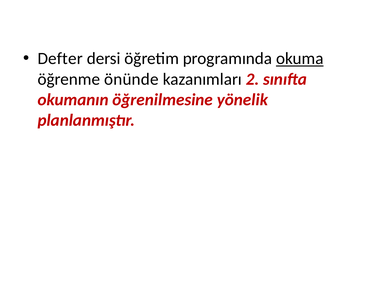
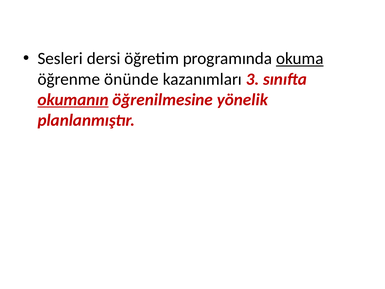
Defter: Defter -> Sesleri (60, 59)
2: 2 -> 3 (253, 79)
okumanın underline: none -> present (73, 100)
